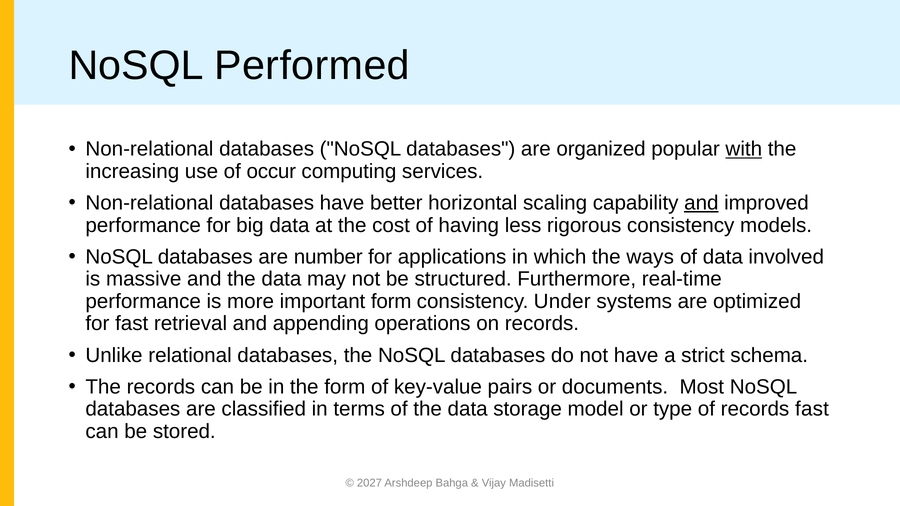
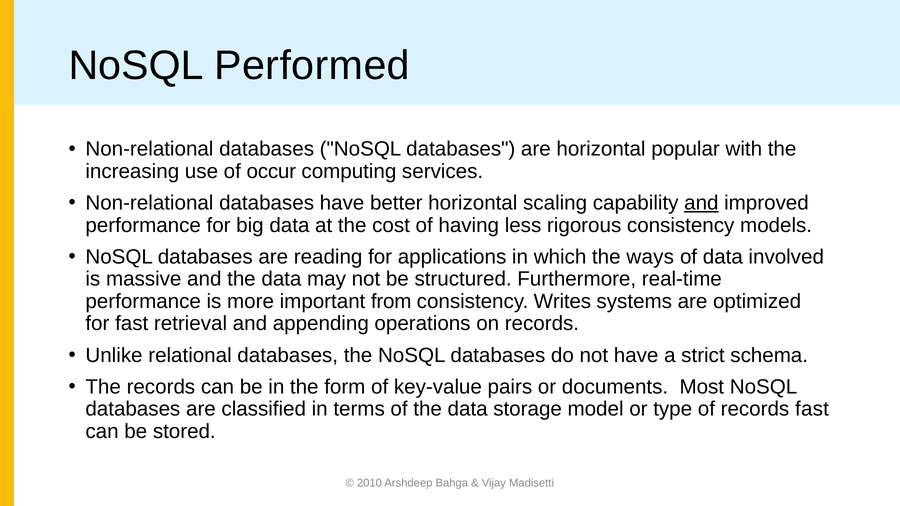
are organized: organized -> horizontal (601, 149)
with underline: present -> none (744, 149)
number: number -> reading (328, 257)
important form: form -> from (391, 302)
Under: Under -> Writes (562, 302)
2027: 2027 -> 2010 (369, 483)
